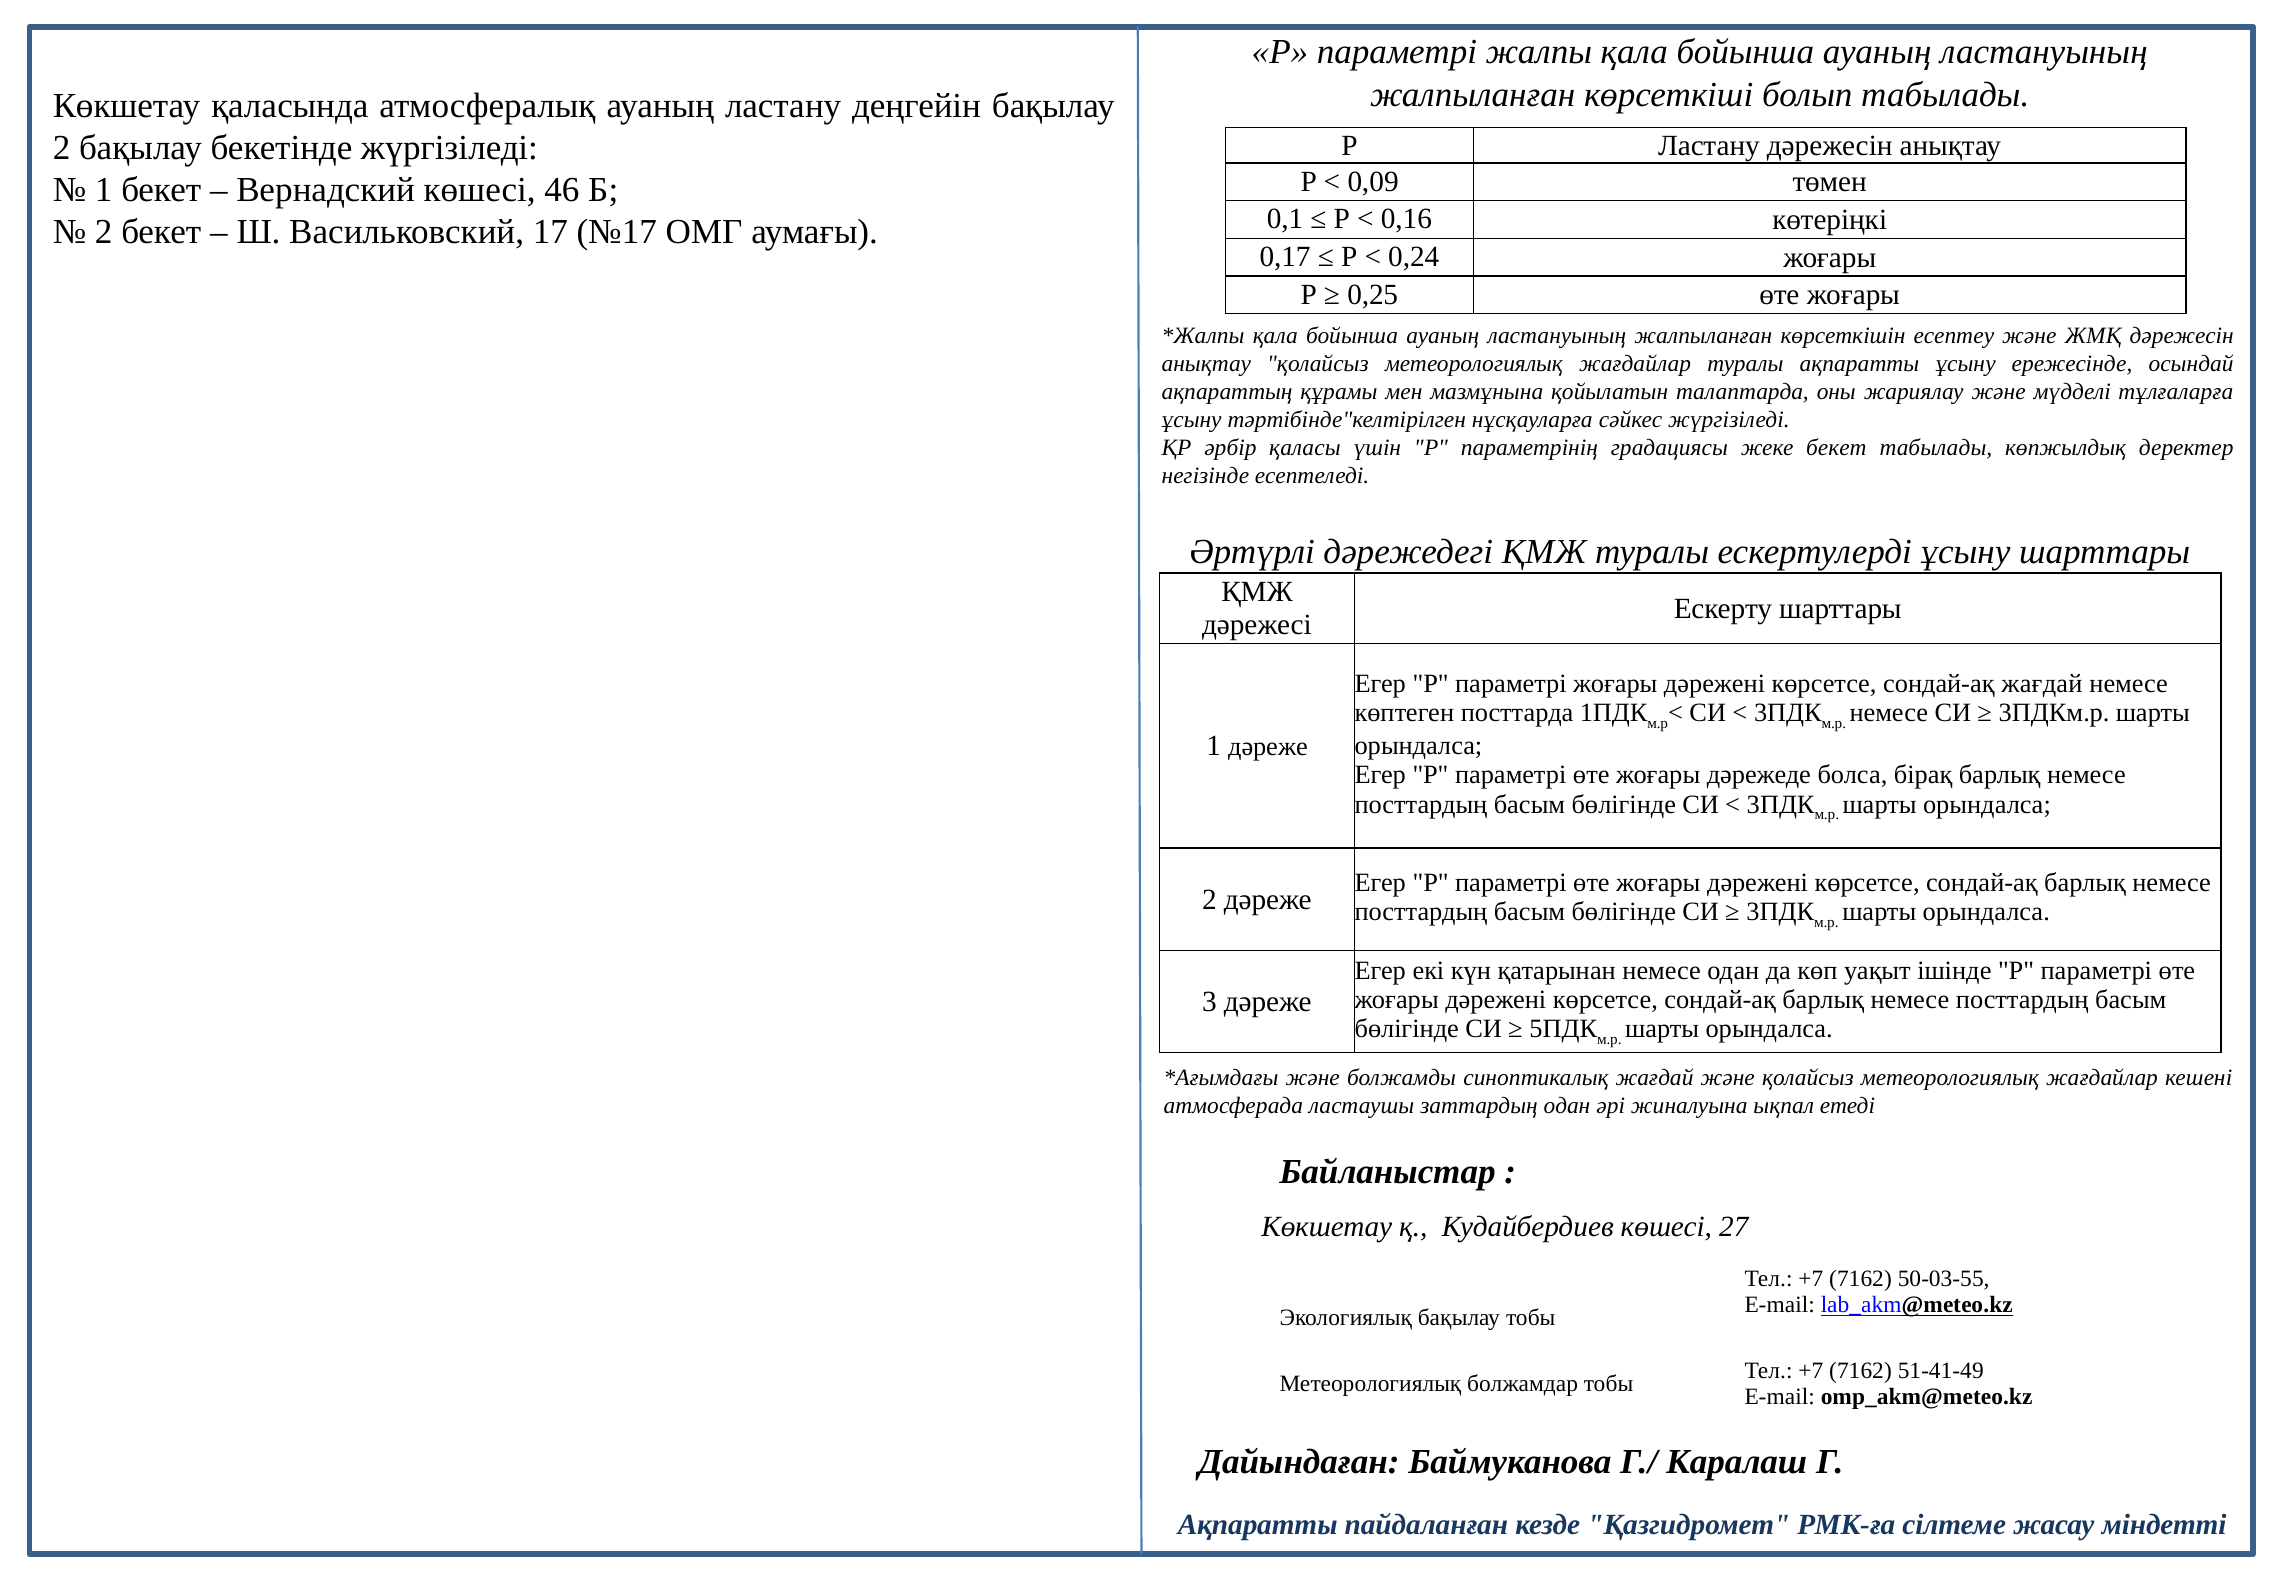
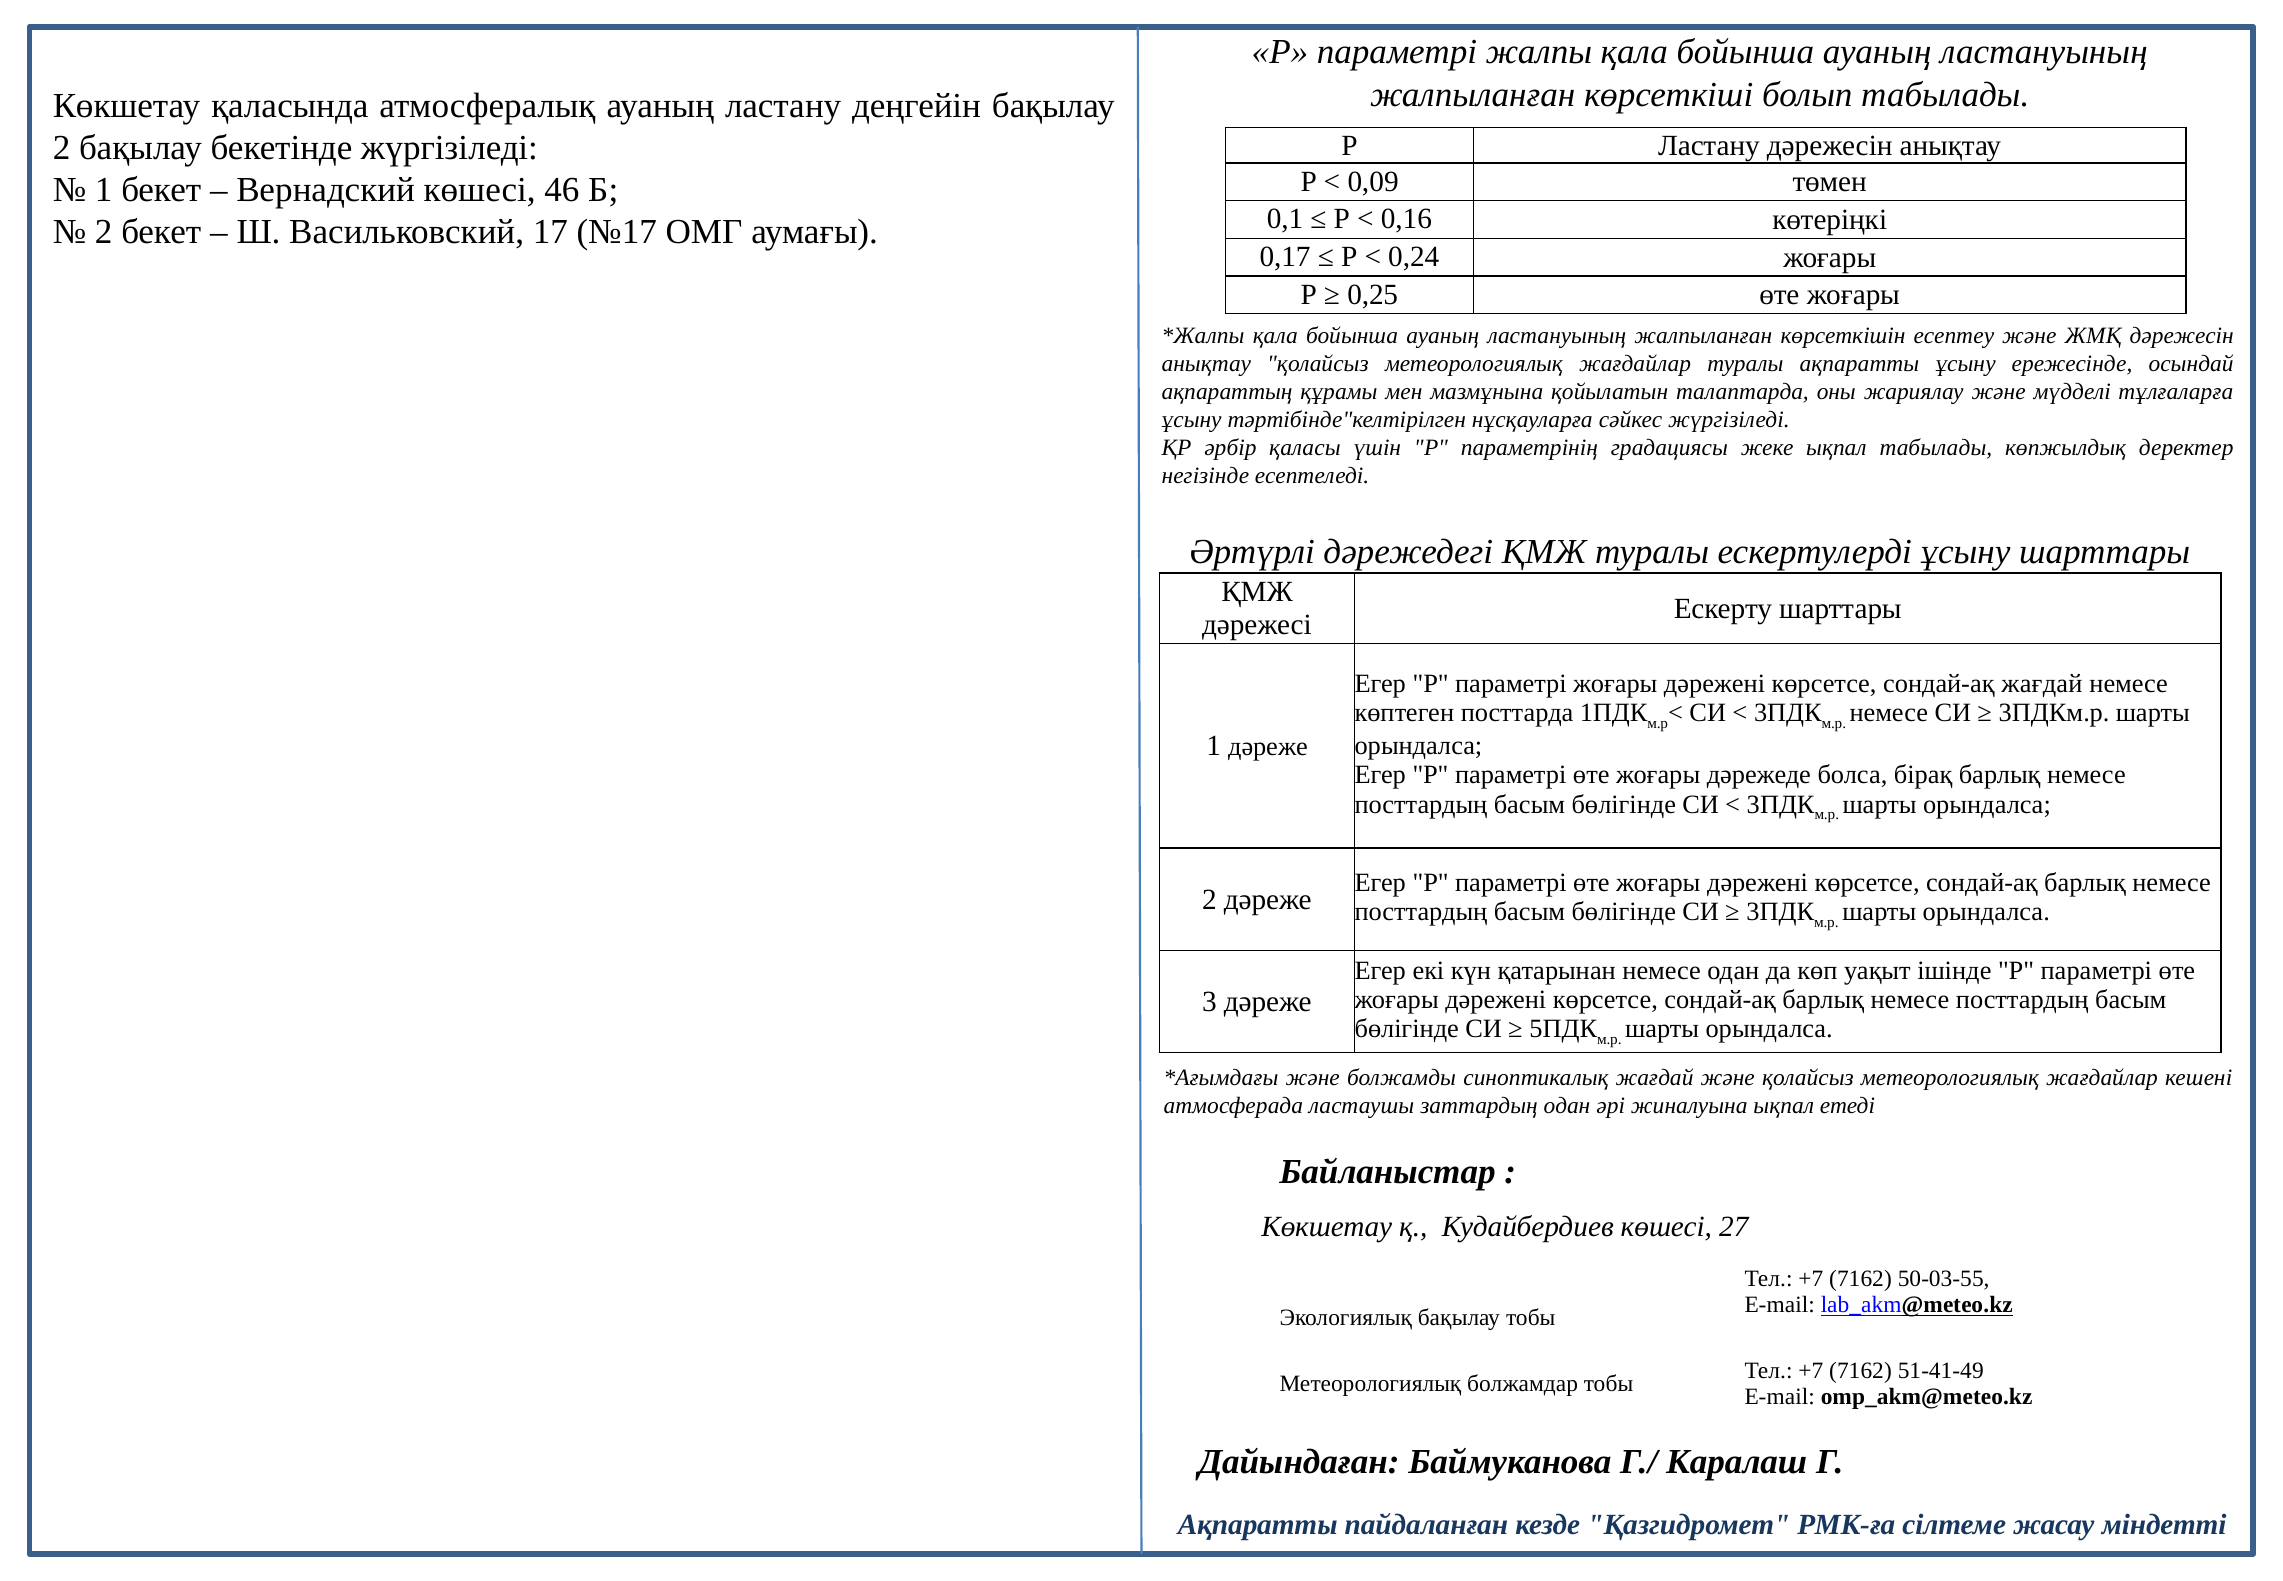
жеке бекет: бекет -> ықпал (1836, 448)
